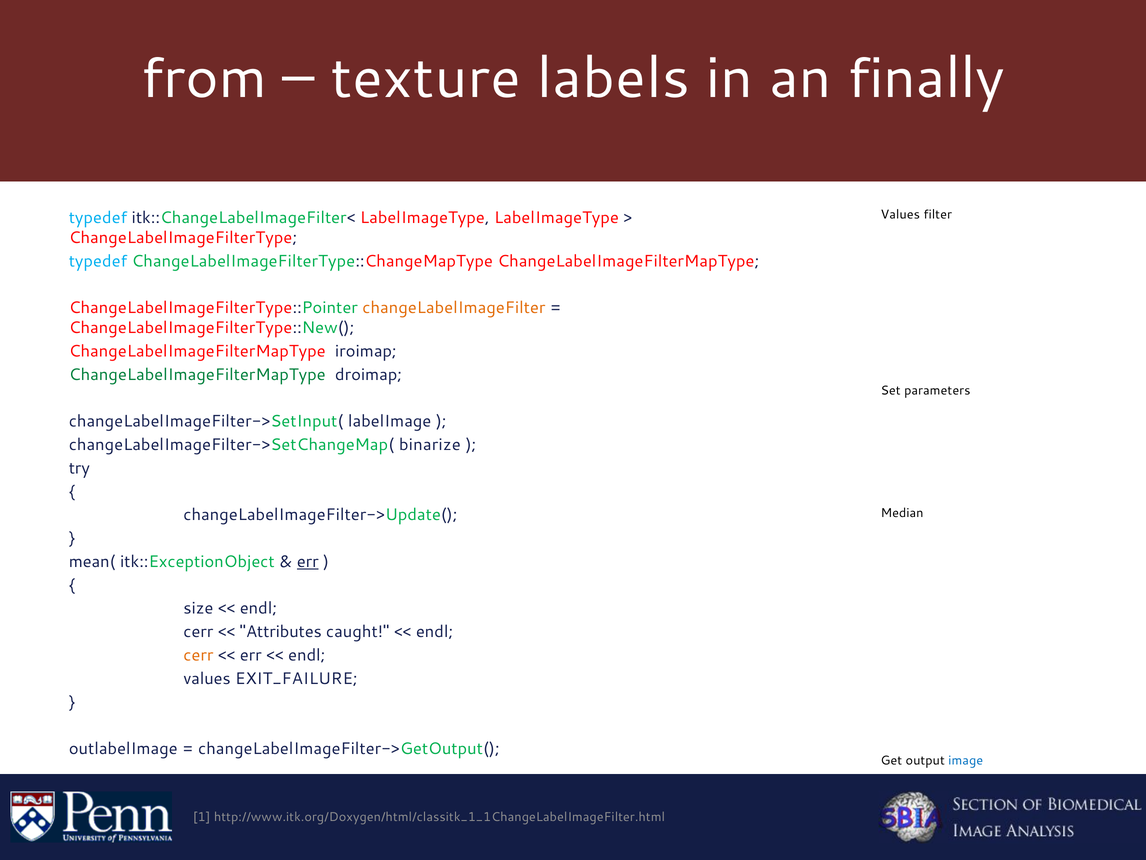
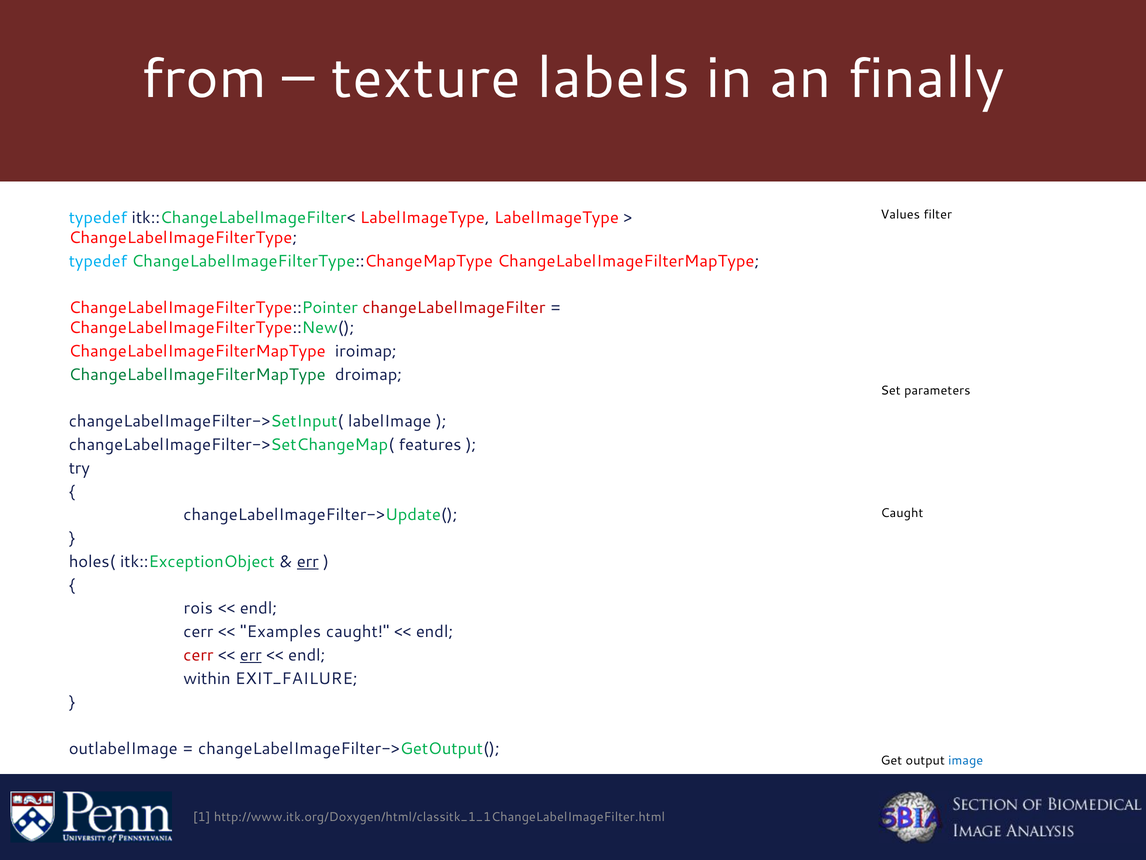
changeLabelImageFilter colour: orange -> red (454, 308)
binarize: binarize -> features (430, 444)
Median: Median -> Caught (902, 513)
mean(: mean( -> holes( (92, 561)
size: size -> rois (198, 608)
Attributes: Attributes -> Examples (281, 631)
cerr colour: orange -> red (198, 655)
err underline: none -> present (251, 655)
values: values -> within (207, 678)
